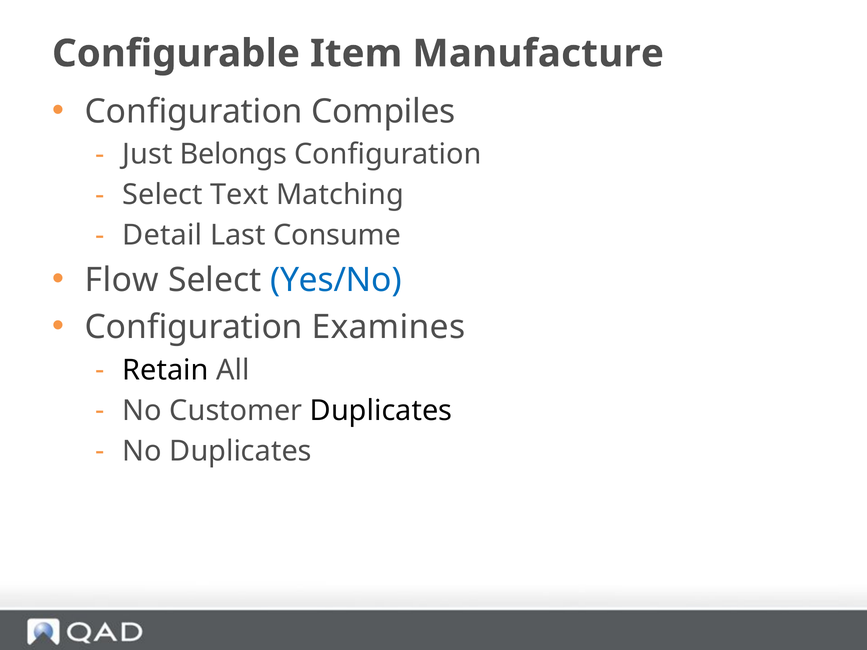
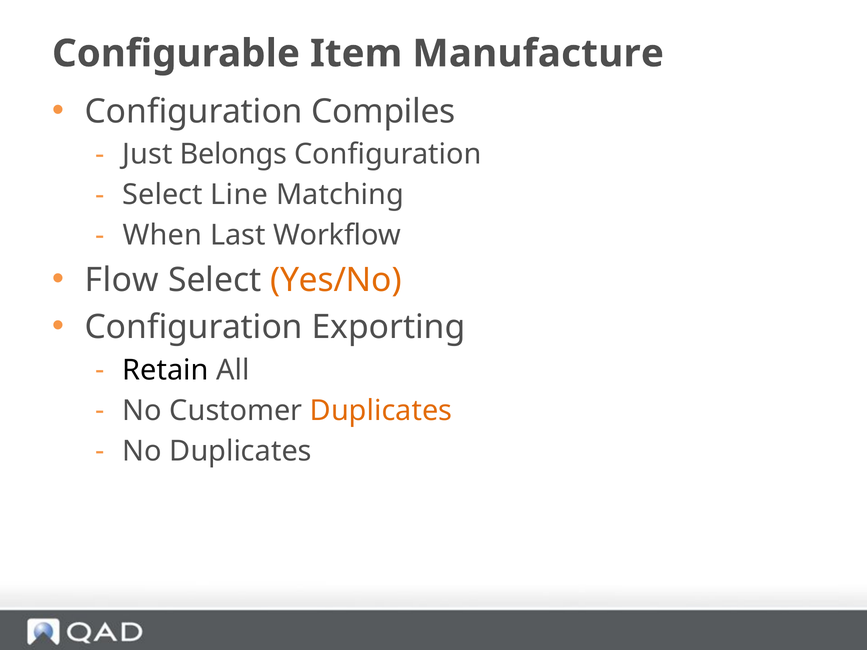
Text: Text -> Line (239, 195)
Detail: Detail -> When (162, 235)
Consume: Consume -> Workflow (337, 235)
Yes/No colour: blue -> orange (336, 280)
Examines: Examines -> Exporting (388, 327)
Duplicates colour: black -> orange (381, 411)
